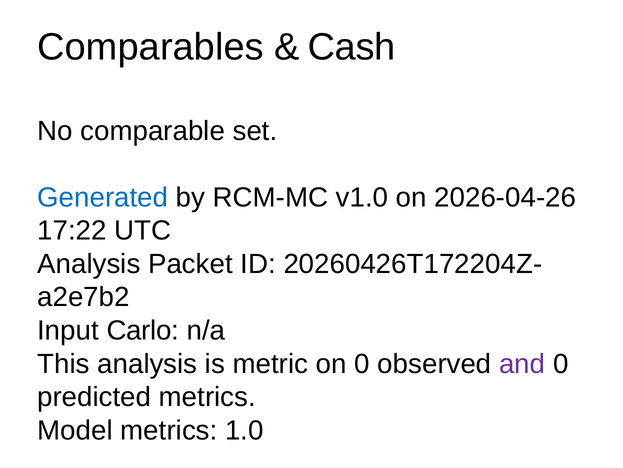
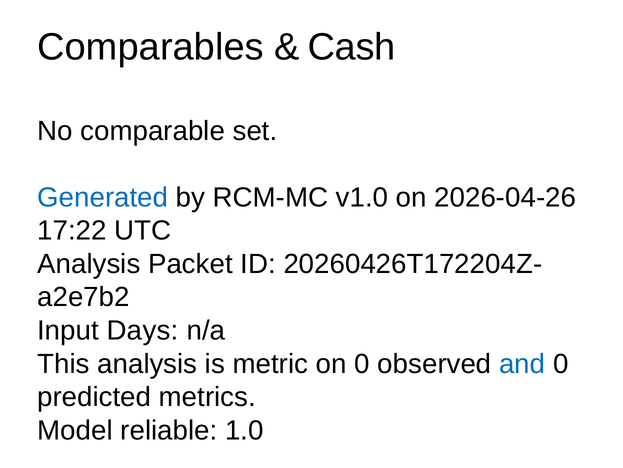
Carlo: Carlo -> Days (143, 330)
and colour: purple -> blue (522, 363)
Model metrics: metrics -> reliable (169, 430)
